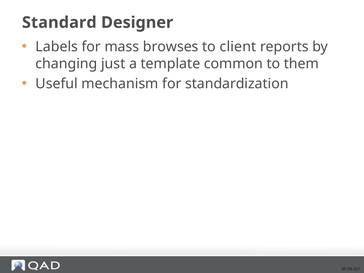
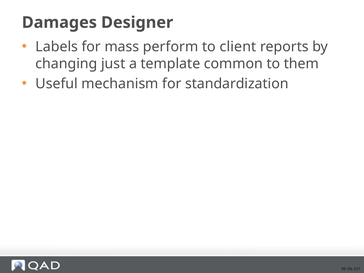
Standard: Standard -> Damages (59, 23)
browses: browses -> perform (171, 47)
